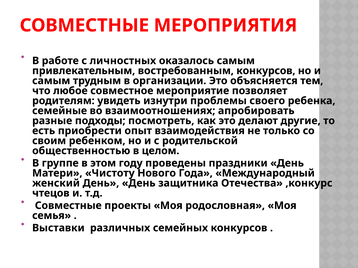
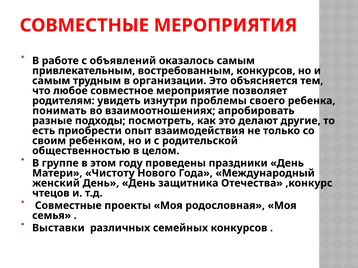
личностных: личностных -> объявлений (123, 61)
семейные: семейные -> понимать (59, 111)
